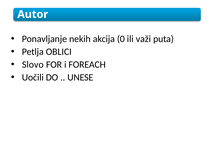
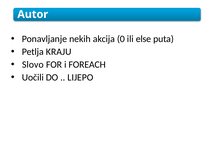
važi: važi -> else (143, 39)
OBLICI: OBLICI -> KRAJU (59, 52)
UNESE: UNESE -> LIJEPO (80, 77)
